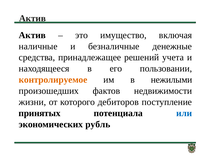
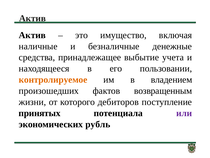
решений: решений -> выбытие (142, 57)
нежилыми: нежилыми -> владением (172, 79)
недвижимости: недвижимости -> возвращенным (163, 91)
или colour: blue -> purple (184, 113)
